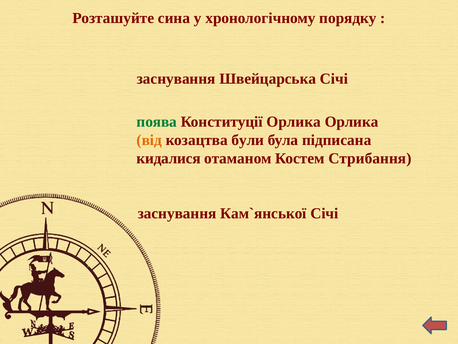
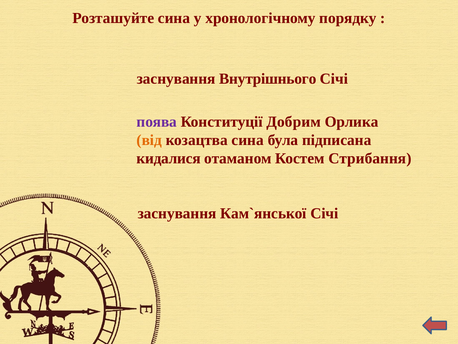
Швейцарська: Швейцарська -> Внутрішнього (268, 79)
поява colour: green -> purple (157, 122)
Конституції Орлика: Орлика -> Добрим (294, 122)
козацтва були: були -> сина (248, 140)
